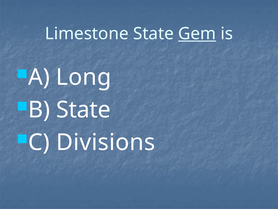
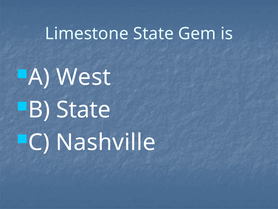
Gem underline: present -> none (197, 34)
Long: Long -> West (84, 77)
Divisions: Divisions -> Nashville (106, 142)
